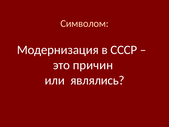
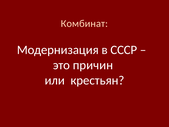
Символом: Символом -> Комбинат (84, 23)
являлись: являлись -> крестьян (97, 80)
